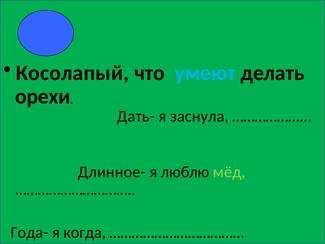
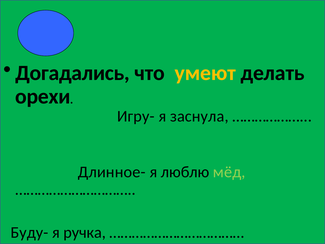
Косолапый: Косолапый -> Догадались (73, 73)
умеют colour: light blue -> yellow (205, 73)
Дать-: Дать- -> Игру- (136, 116)
Года-: Года- -> Буду- (29, 232)
когда: когда -> ручка (85, 232)
